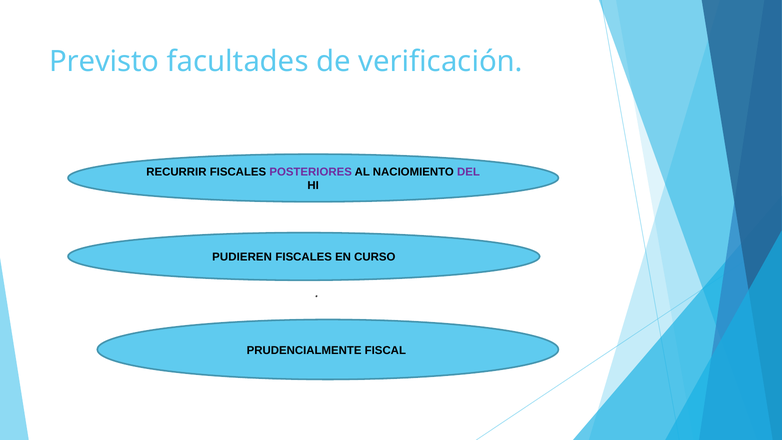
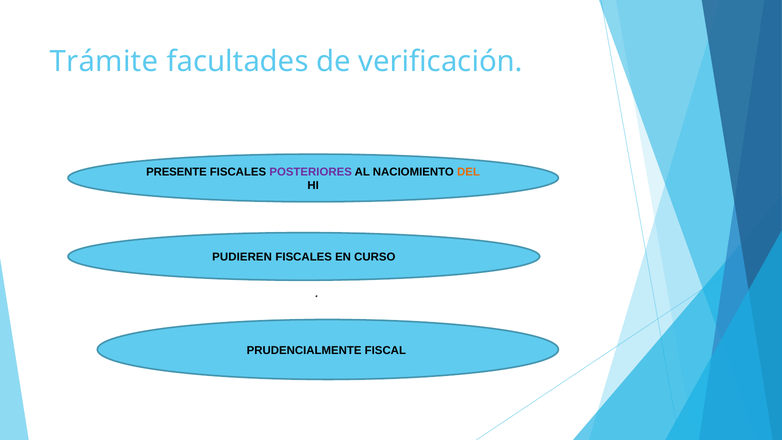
Previsto: Previsto -> Trámite (104, 62)
RECURRIR: RECURRIR -> PRESENTE (176, 172)
DEL colour: purple -> orange (468, 172)
